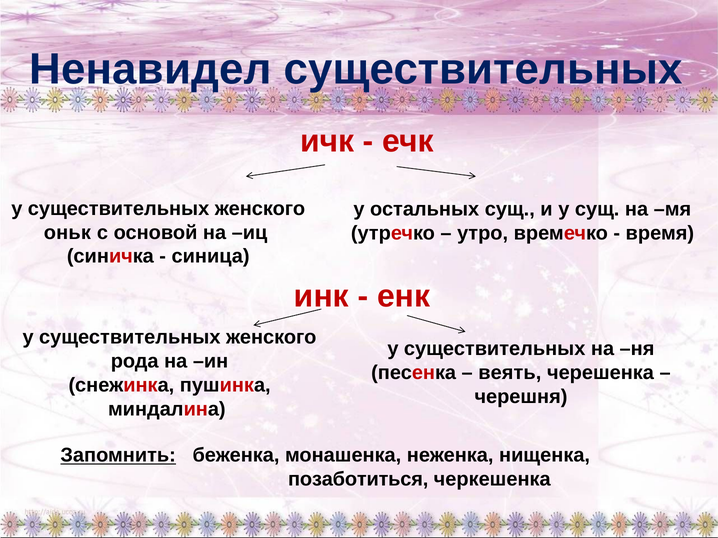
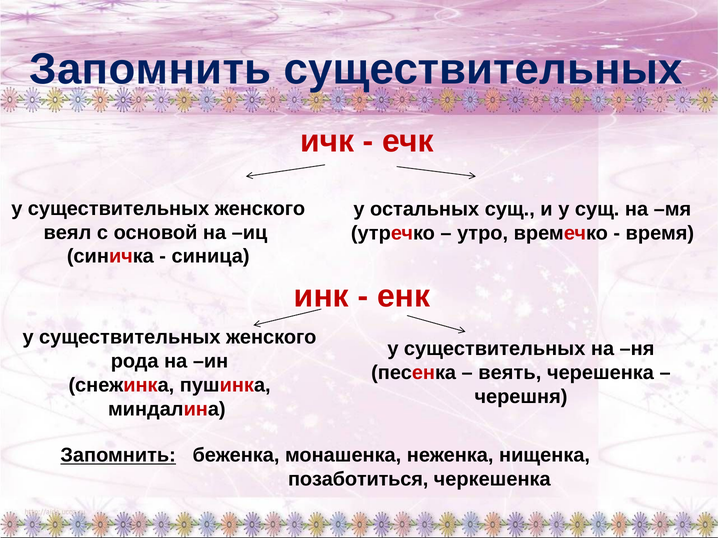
Ненавидел: Ненавидел -> Запомнить (150, 70)
оньк: оньк -> веял (67, 233)
